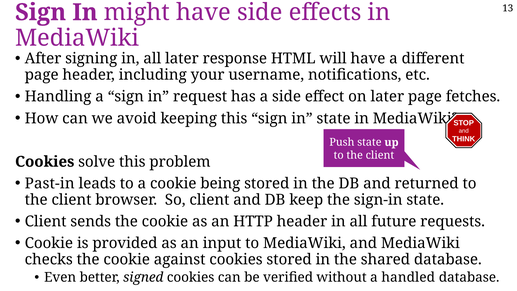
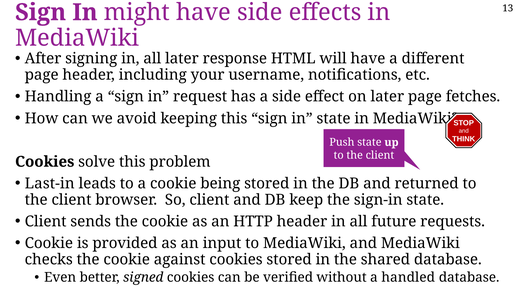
Past-in: Past-in -> Last-in (50, 183)
